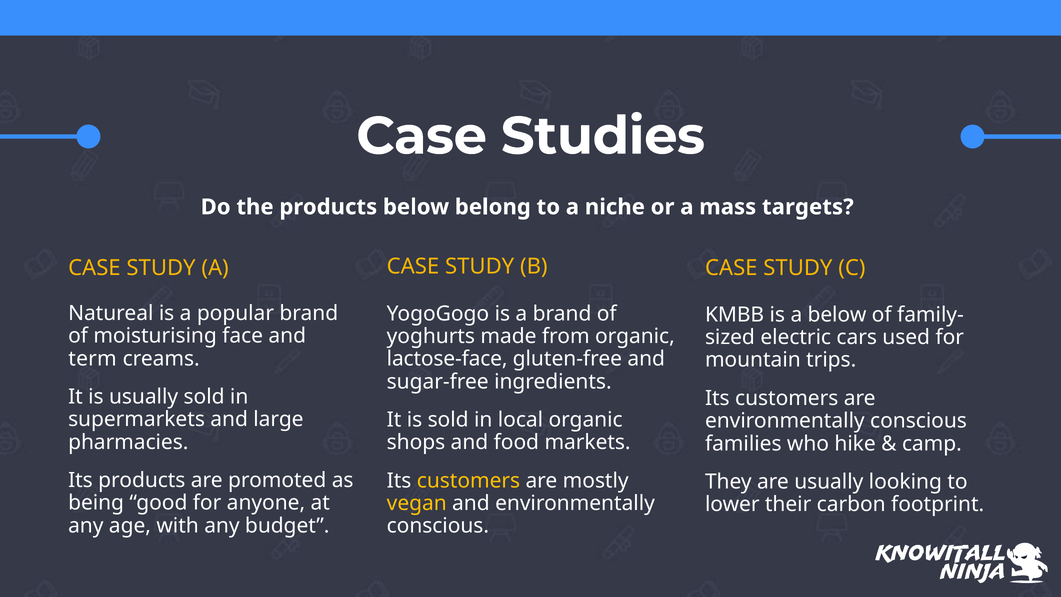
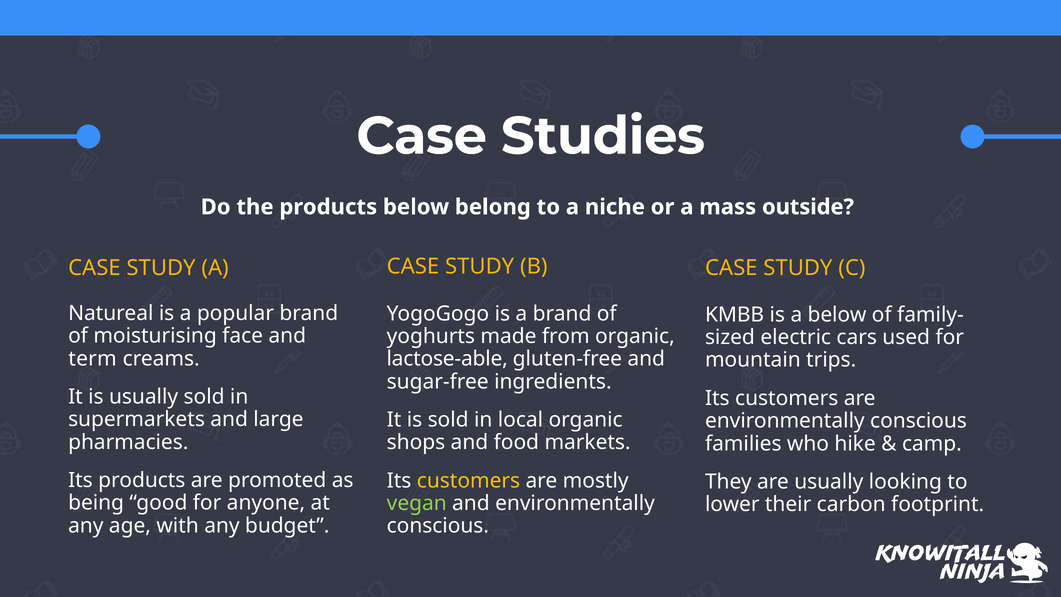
targets: targets -> outside (808, 207)
lactose-face: lactose-face -> lactose-able (447, 359)
vegan colour: yellow -> light green (417, 503)
